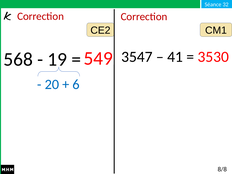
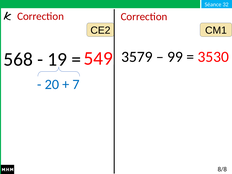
3547: 3547 -> 3579 (137, 57)
41: 41 -> 99 (175, 57)
6: 6 -> 7 (76, 84)
